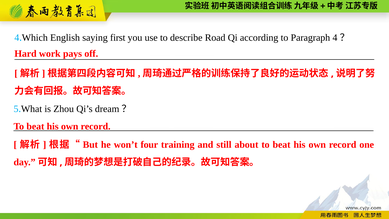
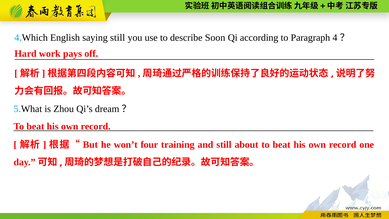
saying first: first -> still (118, 38)
Road: Road -> Soon (215, 38)
